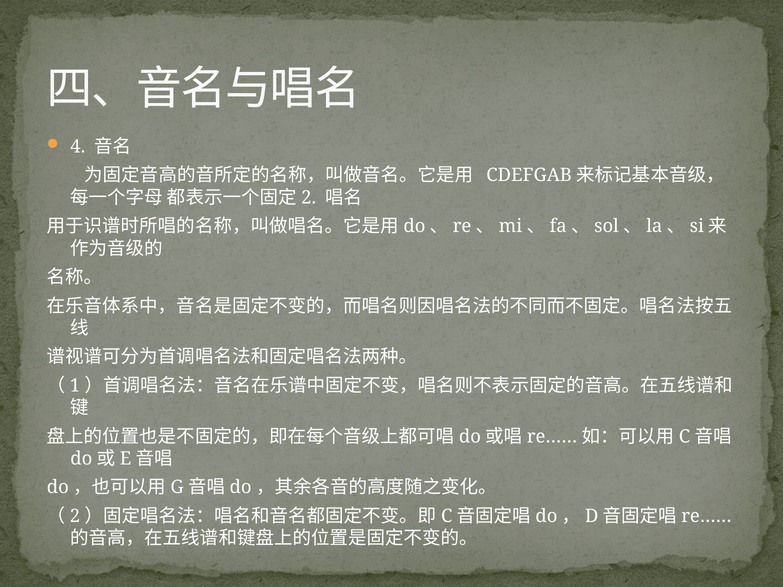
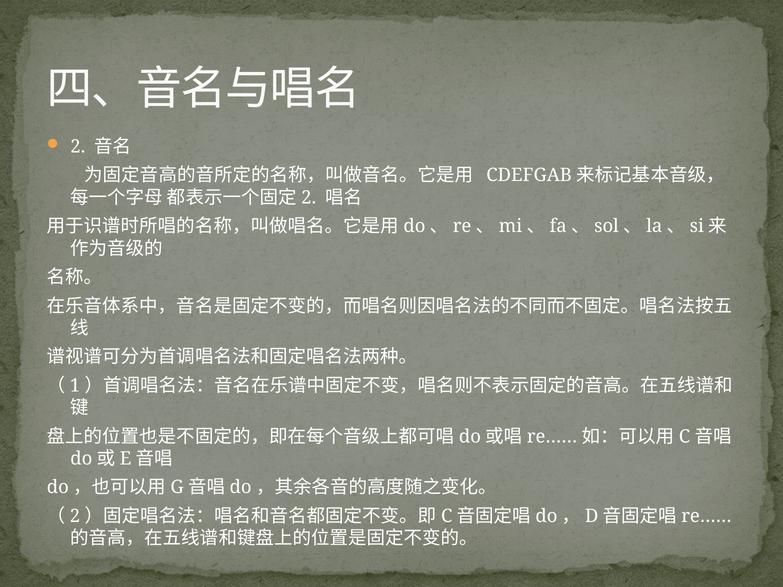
4: 4 -> 2 (78, 147)
